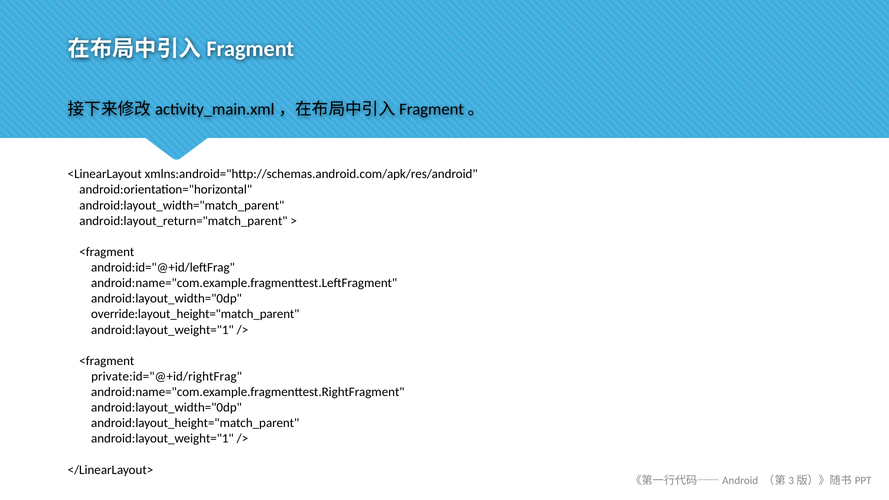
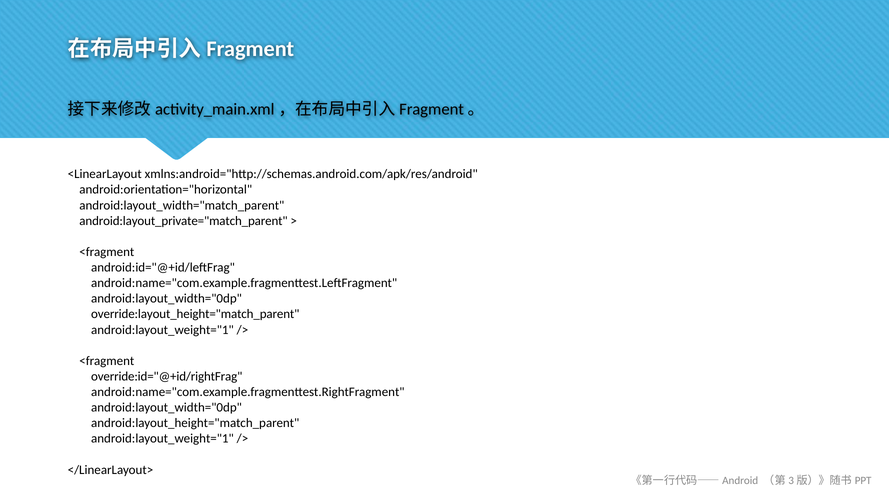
android:layout_return="match_parent: android:layout_return="match_parent -> android:layout_private="match_parent (183, 221)
private:id="@+id/rightFrag: private:id="@+id/rightFrag -> override:id="@+id/rightFrag (167, 376)
